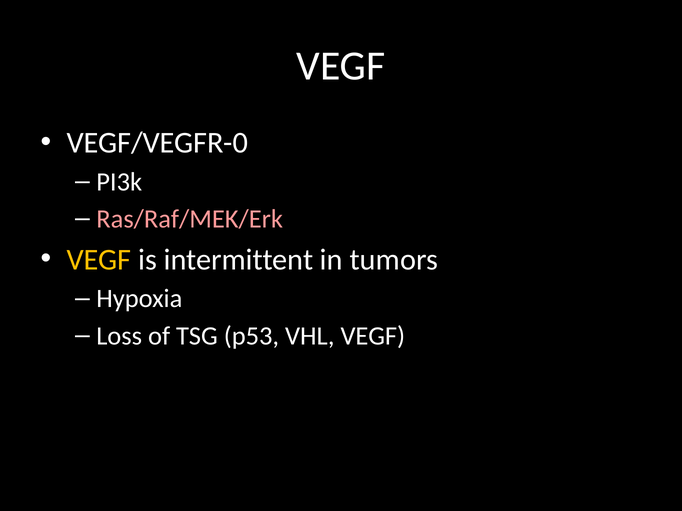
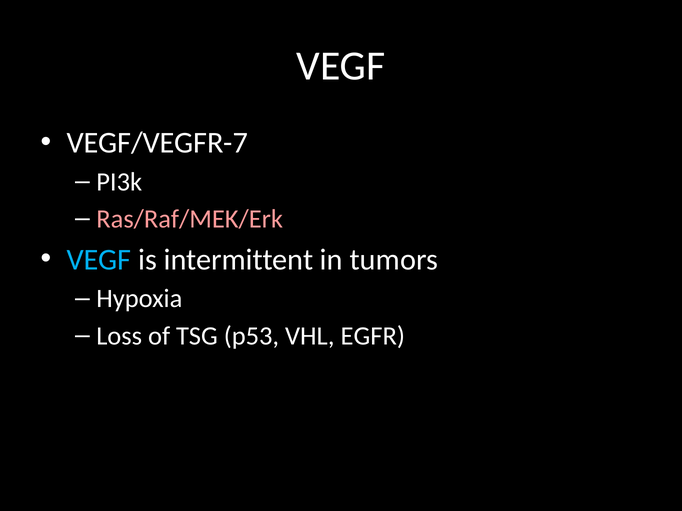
VEGF/VEGFR-0: VEGF/VEGFR-0 -> VEGF/VEGFR-7 (157, 143)
VEGF colour: yellow -> light blue (99, 260)
VHL VEGF: VEGF -> EGFR (373, 336)
